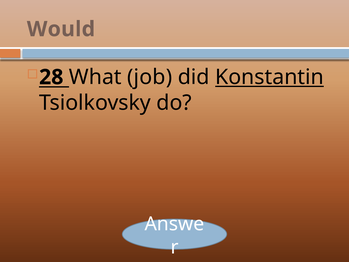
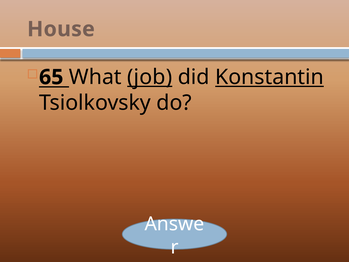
Would: Would -> House (61, 29)
28: 28 -> 65 (51, 77)
job underline: none -> present (150, 77)
